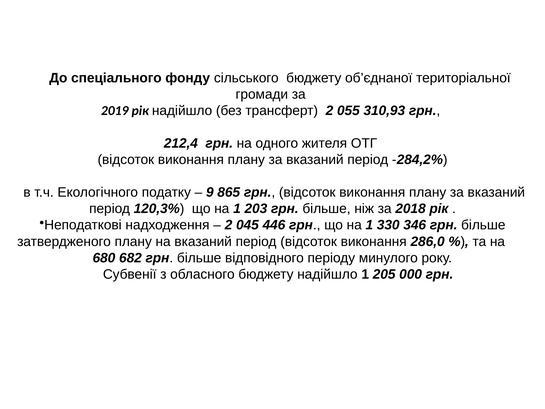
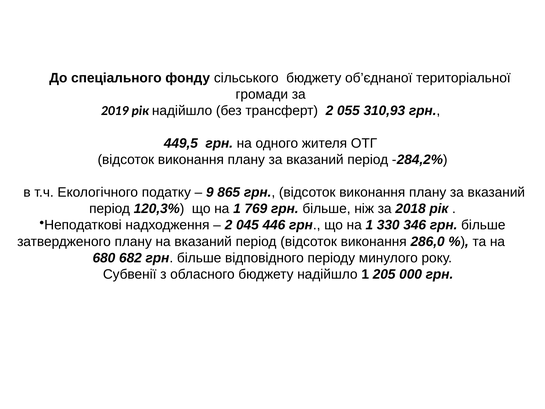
212,4: 212,4 -> 449,5 (181, 143)
203: 203 -> 769 (256, 209)
